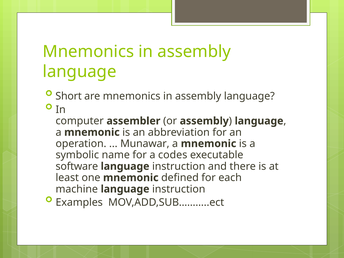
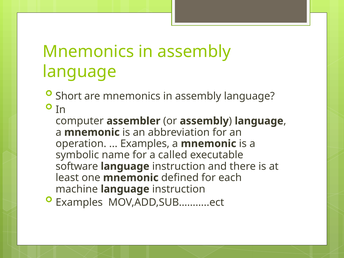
Munawar: Munawar -> Examples (145, 144)
codes: codes -> called (173, 155)
